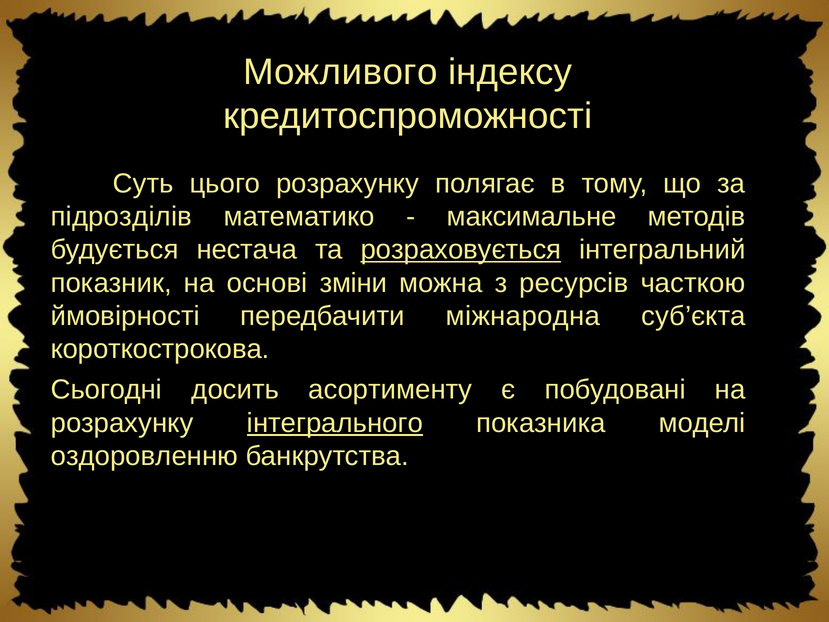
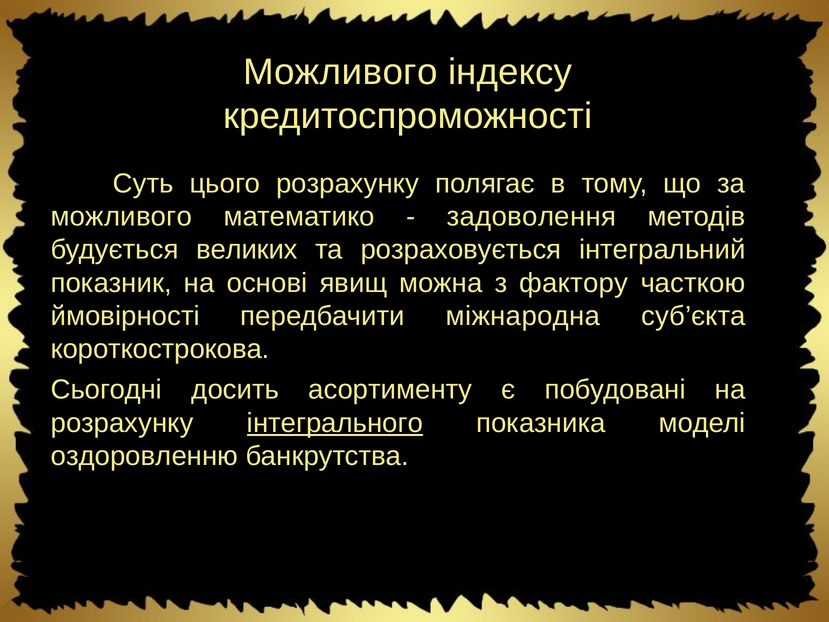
підрозділів: підрозділів -> можливого (121, 217)
максимальне: максимальне -> задоволення (531, 217)
нестача: нестача -> великих (247, 250)
розраховується underline: present -> none (461, 250)
зміни: зміни -> явищ (353, 283)
ресурсів: ресурсів -> фактору (574, 283)
